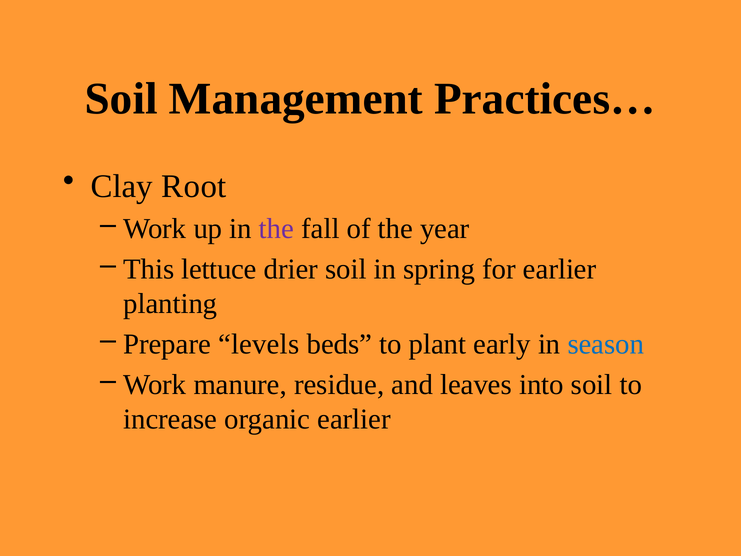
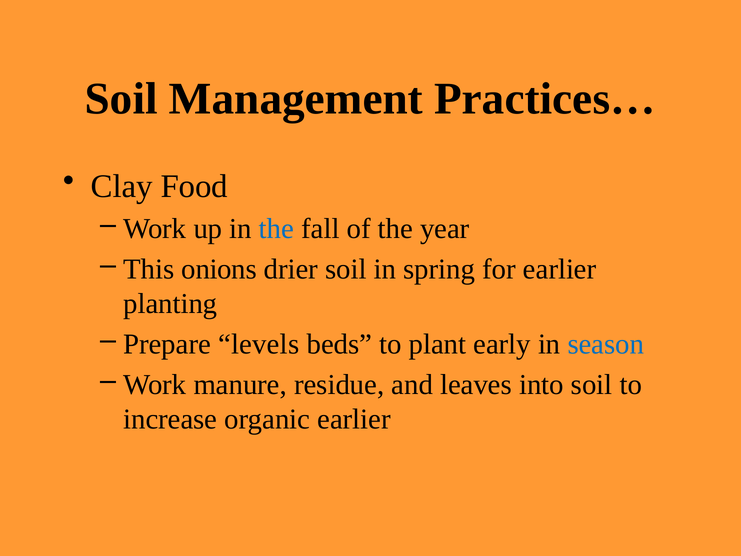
Root: Root -> Food (194, 186)
the colour: purple -> blue (277, 229)
lettuce: lettuce -> onions (219, 269)
